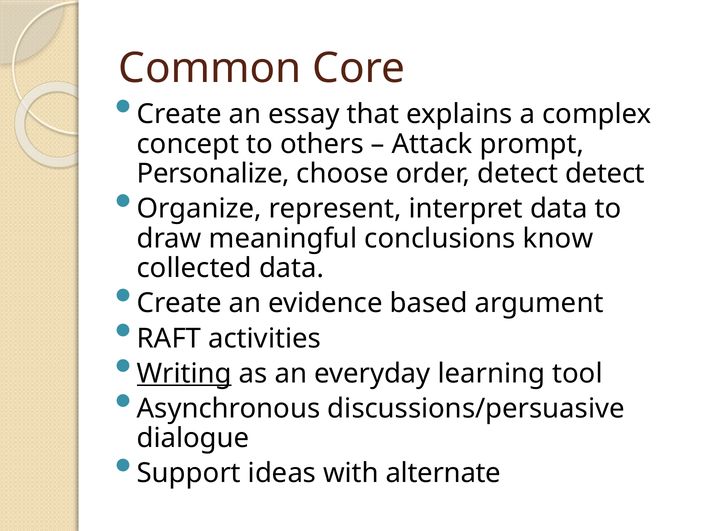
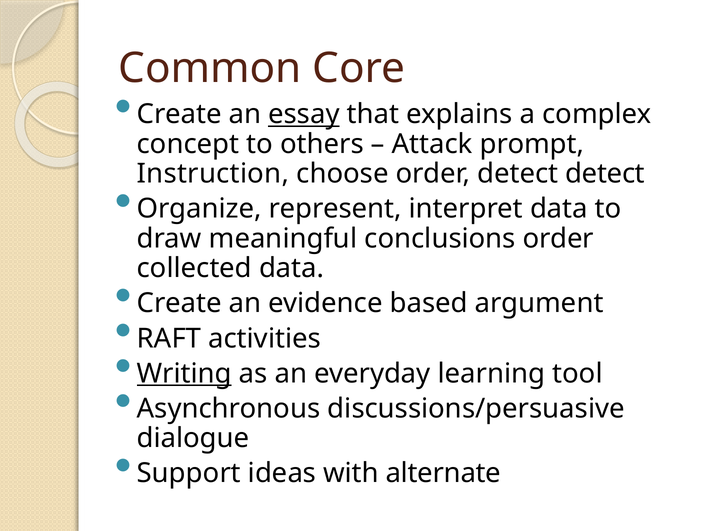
essay underline: none -> present (304, 115)
Personalize: Personalize -> Instruction (213, 174)
conclusions know: know -> order (558, 239)
